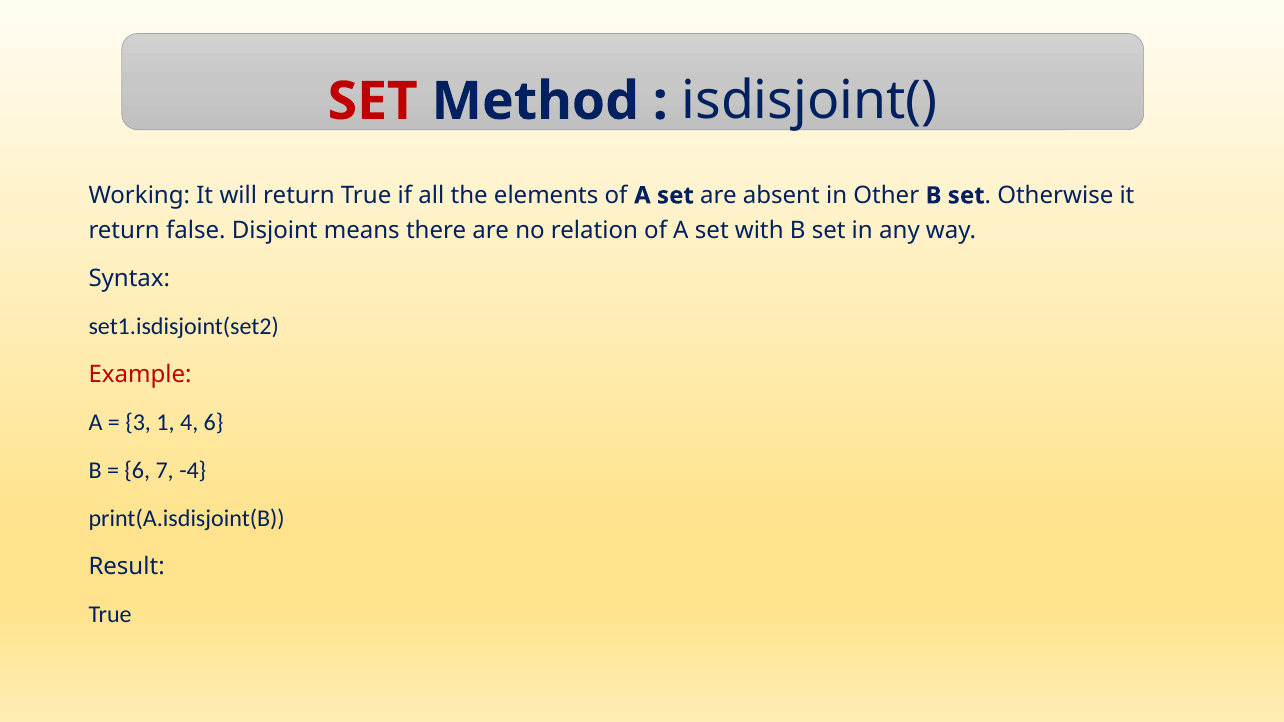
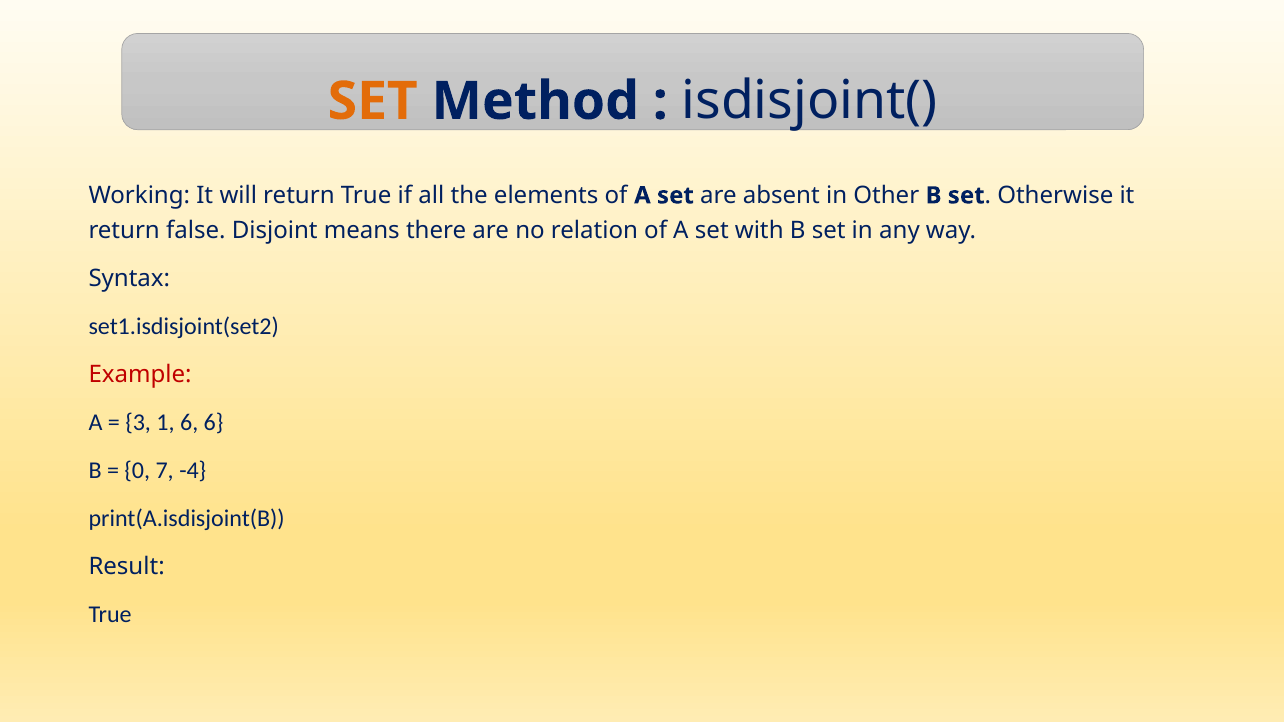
SET colour: red -> orange (373, 101)
1 4: 4 -> 6 (189, 422)
6: 6 -> 0 (137, 470)
